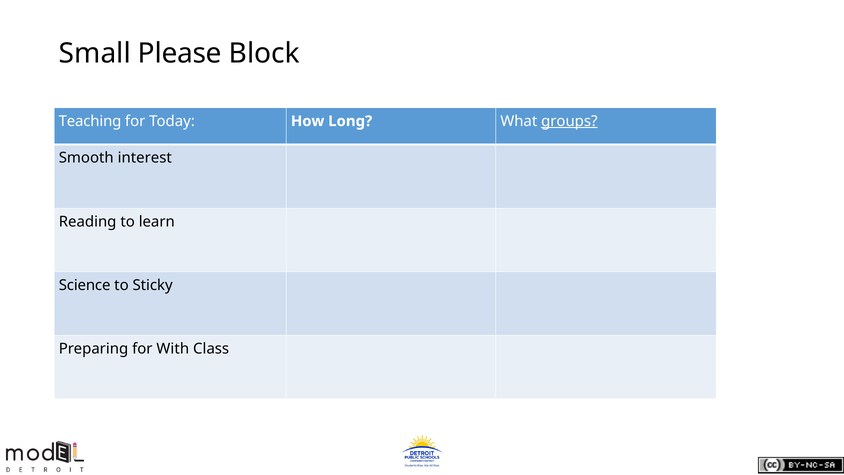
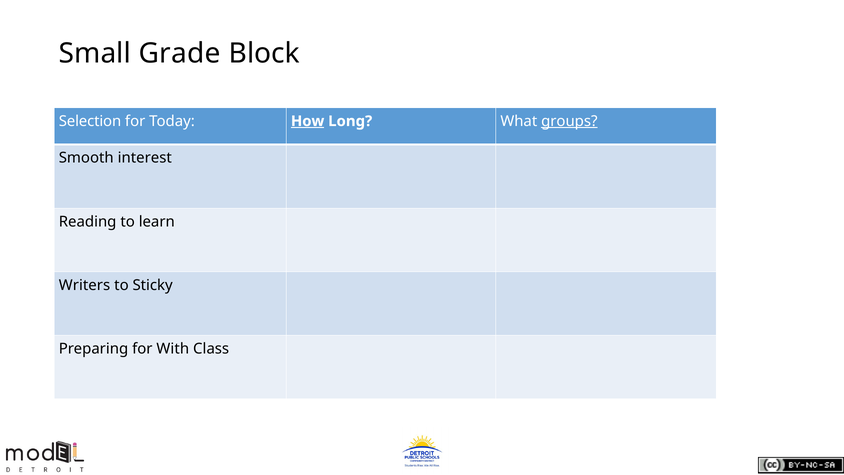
Please: Please -> Grade (180, 53)
Teaching: Teaching -> Selection (90, 121)
How underline: none -> present (308, 121)
Science: Science -> Writers (85, 285)
